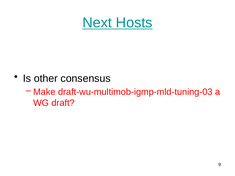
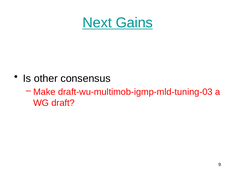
Hosts: Hosts -> Gains (134, 23)
